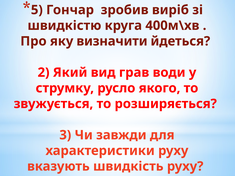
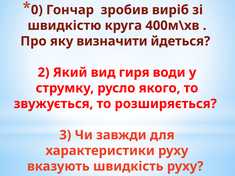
5: 5 -> 0 (37, 10)
грав: грав -> гиря (134, 73)
